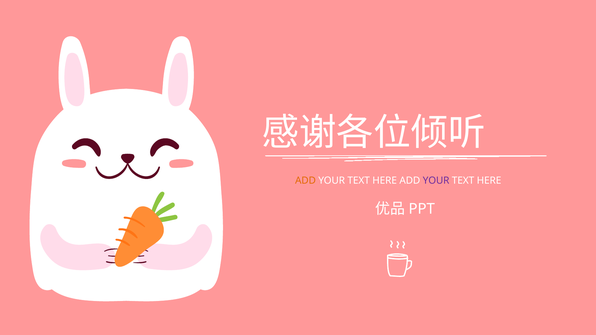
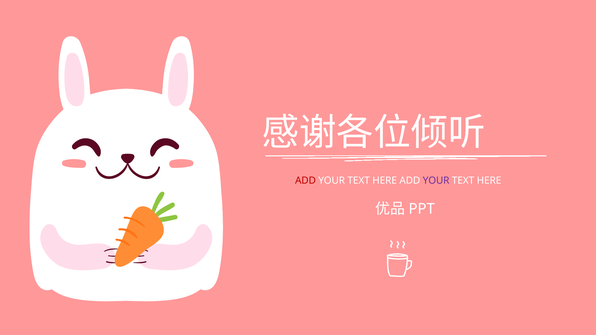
ADD colour: orange -> red (305, 181)
